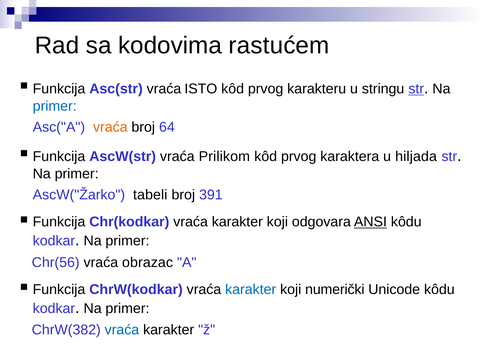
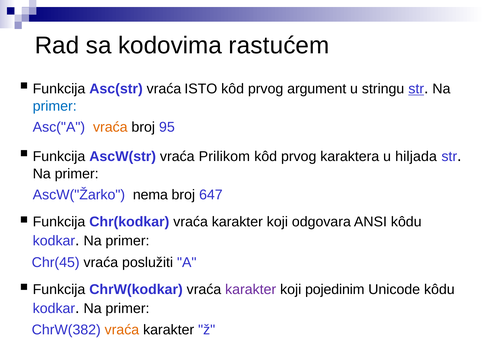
karakteru: karakteru -> argument (317, 89)
64: 64 -> 95 (167, 127)
tabeli: tabeli -> nema (150, 195)
391: 391 -> 647 (211, 195)
ANSI underline: present -> none (370, 222)
Chr(56: Chr(56 -> Chr(45 (56, 262)
obrazac: obrazac -> poslužiti (148, 262)
karakter colour: blue -> purple (251, 289)
numerički: numerički -> pojedinim (335, 289)
vraća colour: blue -> orange (122, 330)
